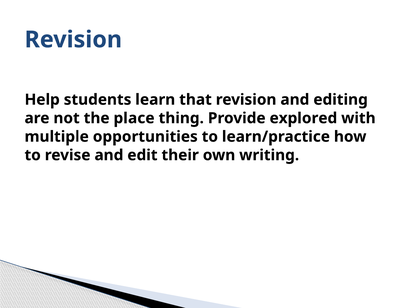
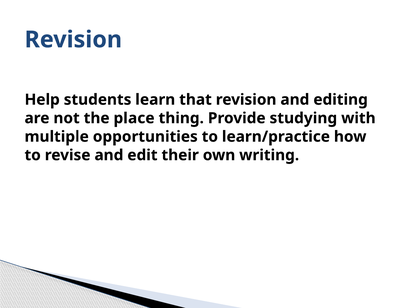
explored: explored -> studying (303, 118)
